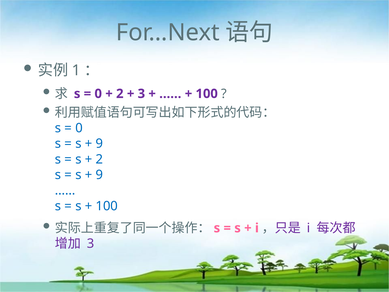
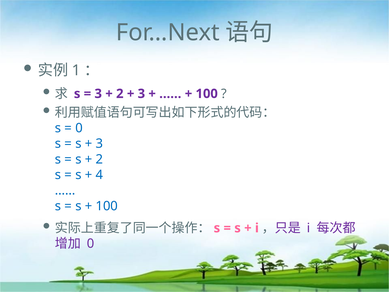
0: 0 -> 3 (98, 94)
9: 9 -> 3 (99, 144)
9: 9 -> 4 (99, 175)
3: 3 -> 0 (91, 243)
